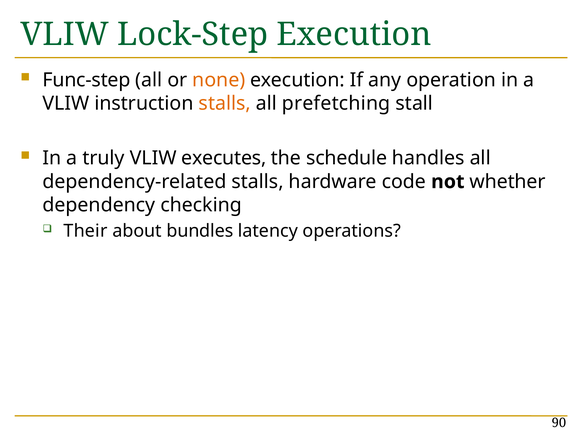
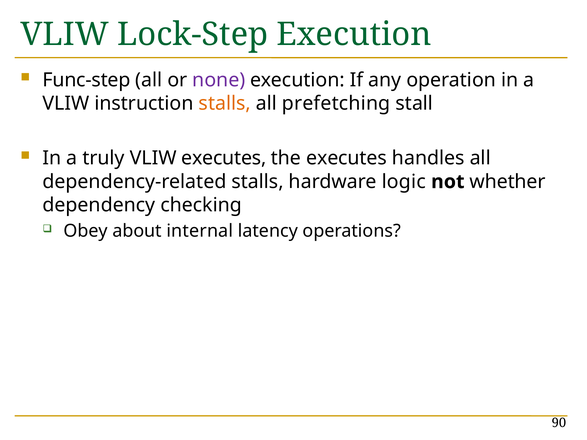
none colour: orange -> purple (219, 80)
the schedule: schedule -> executes (347, 158)
code: code -> logic (404, 182)
Their: Their -> Obey (86, 231)
bundles: bundles -> internal (200, 231)
